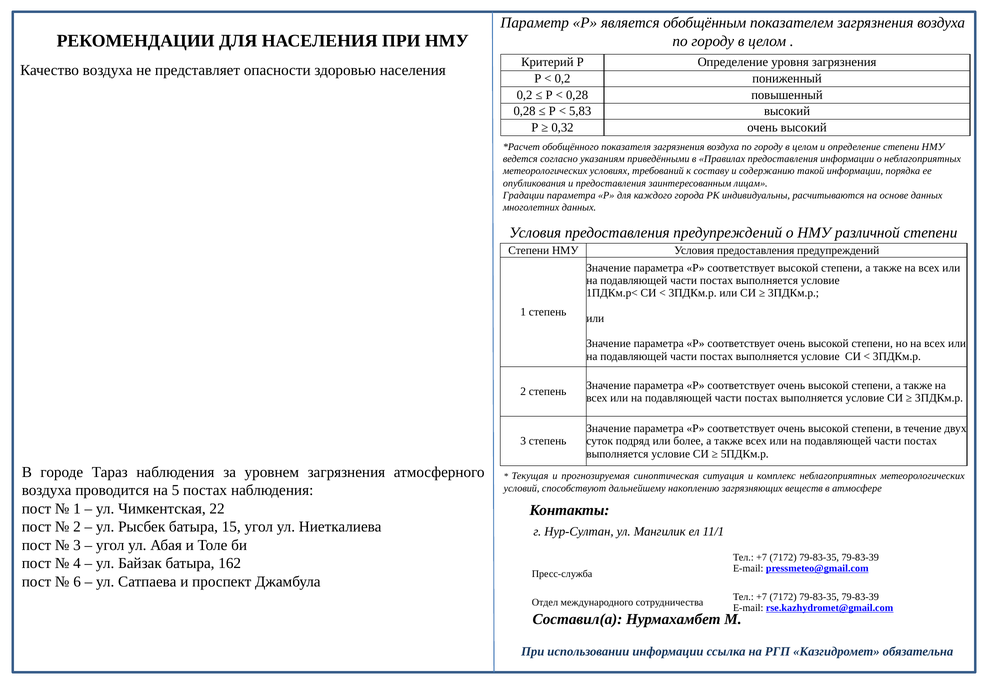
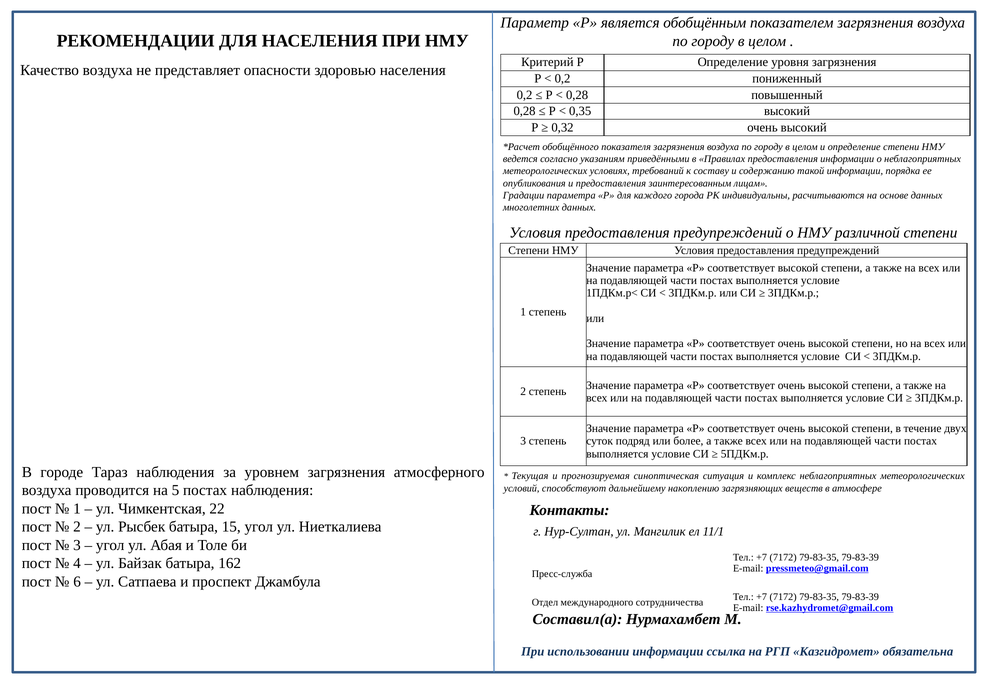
5,83: 5,83 -> 0,35 (580, 111)
